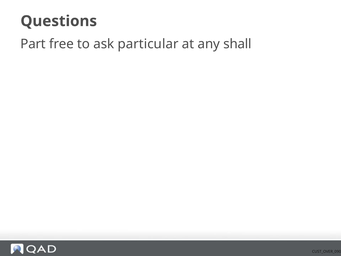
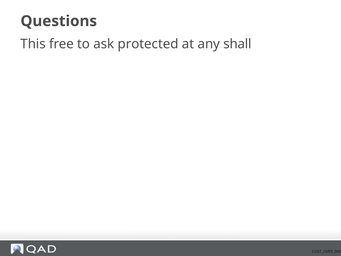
Part: Part -> This (33, 44)
particular: particular -> protected (148, 44)
